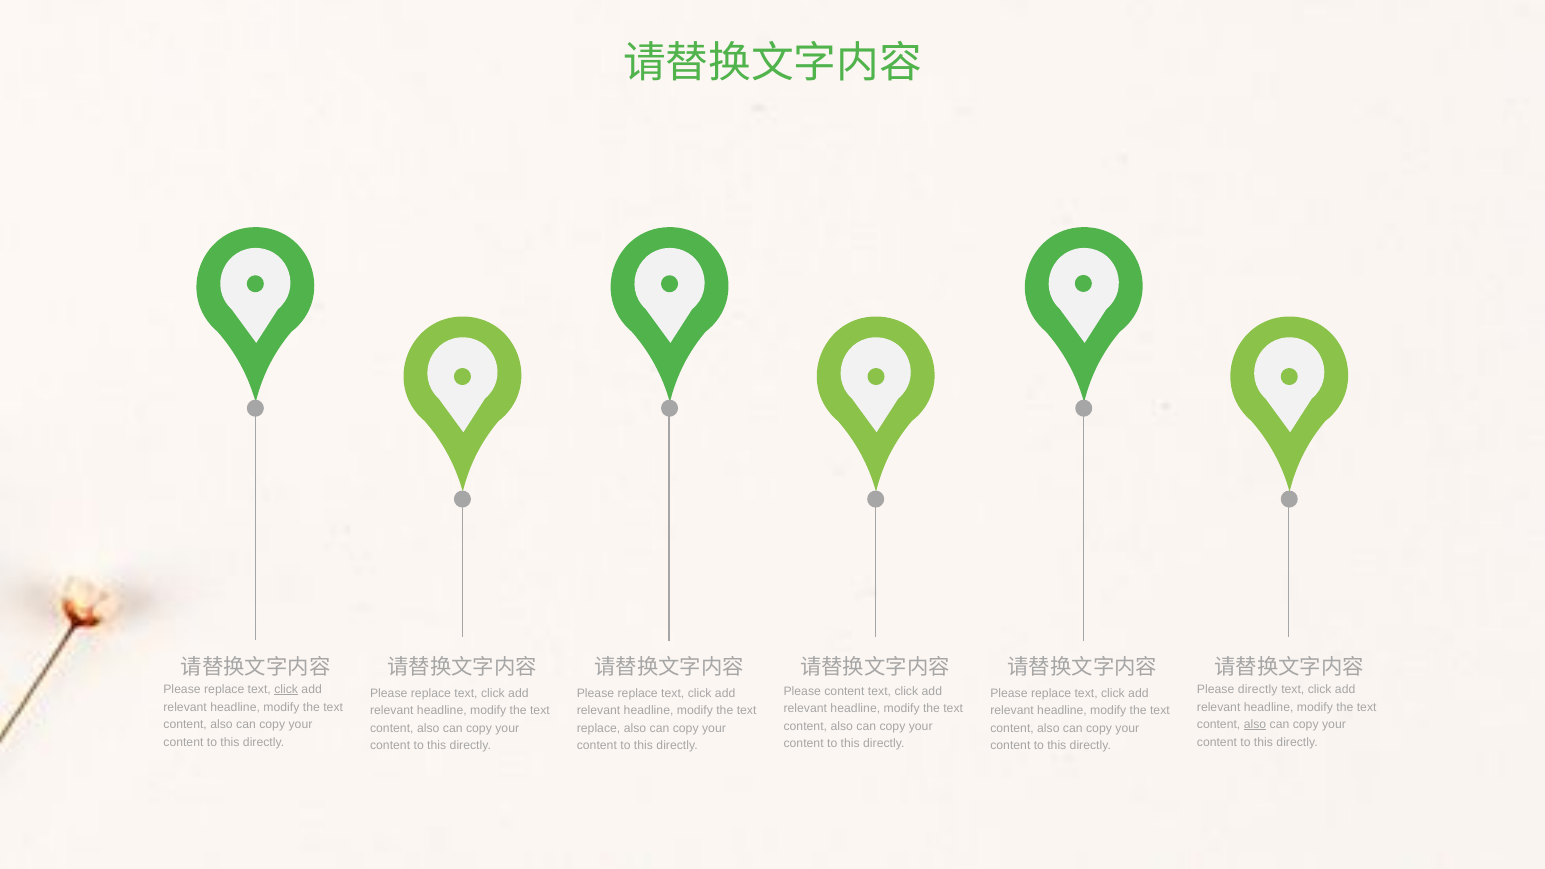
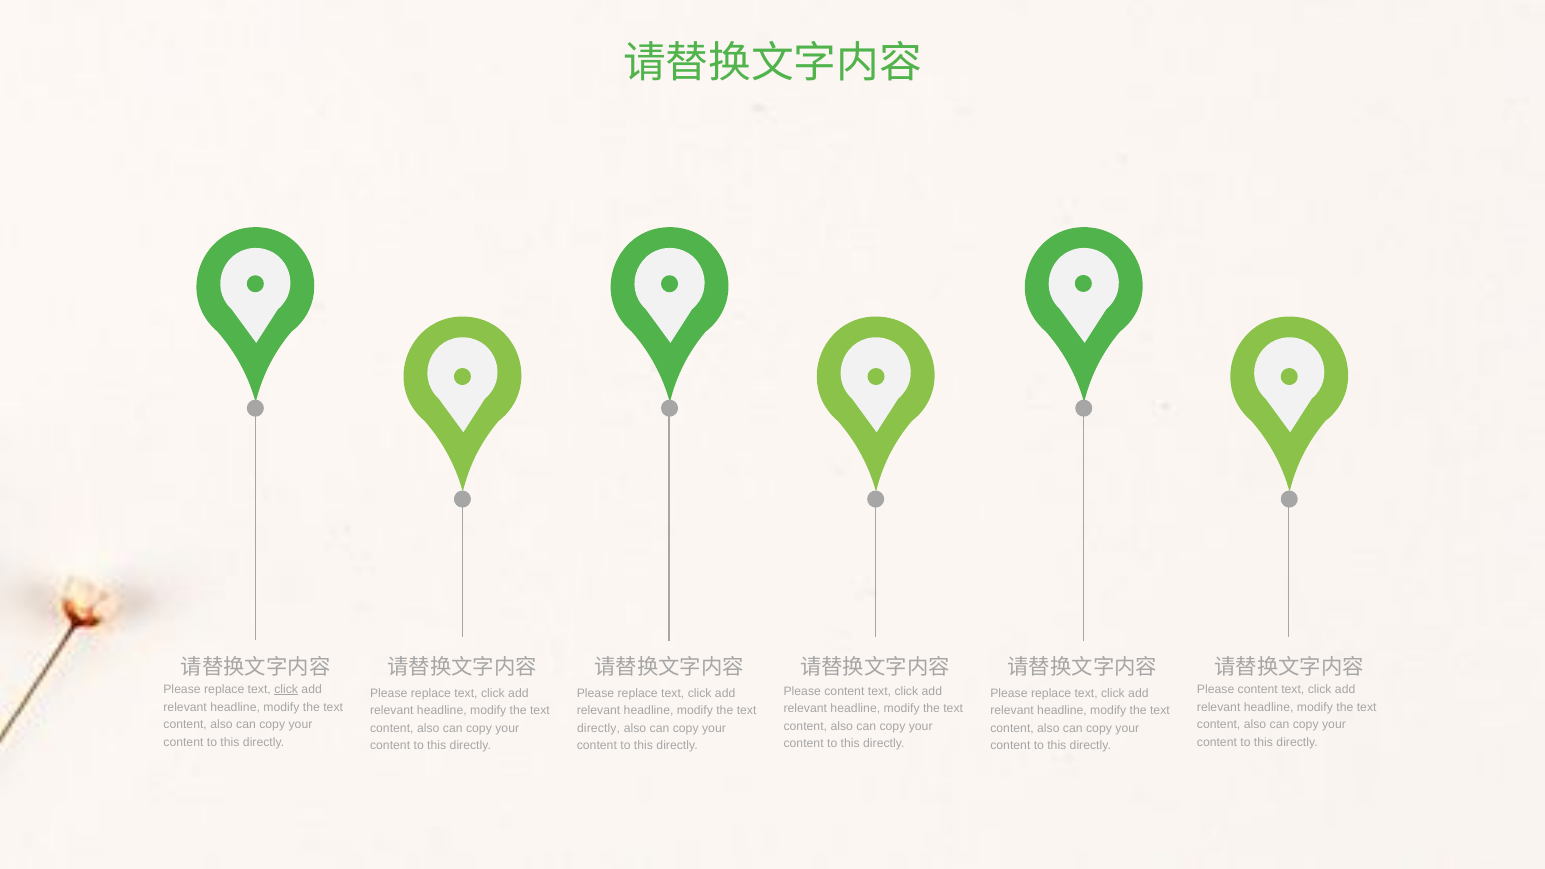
directly: directly -> content (1258, 690)
also underline: present -> none (1255, 725)
replace: replace -> directly (599, 728)
